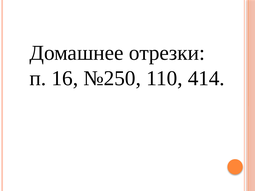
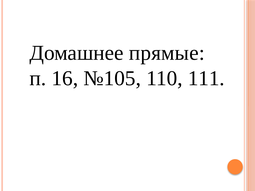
отрезки: отрезки -> прямые (167, 53)
№250: №250 -> №105 (112, 78)
414: 414 -> 111 (206, 78)
